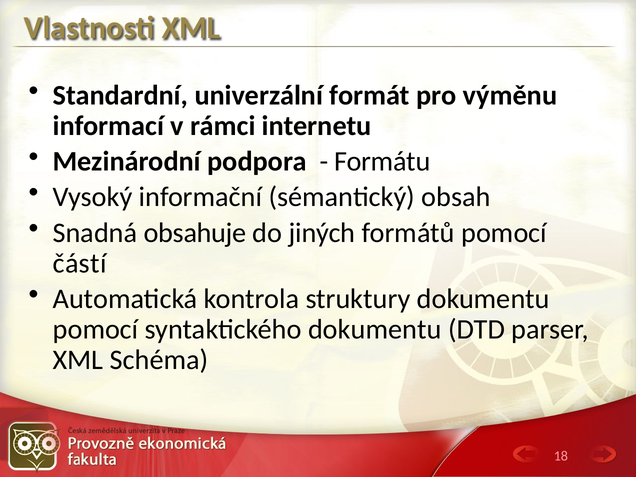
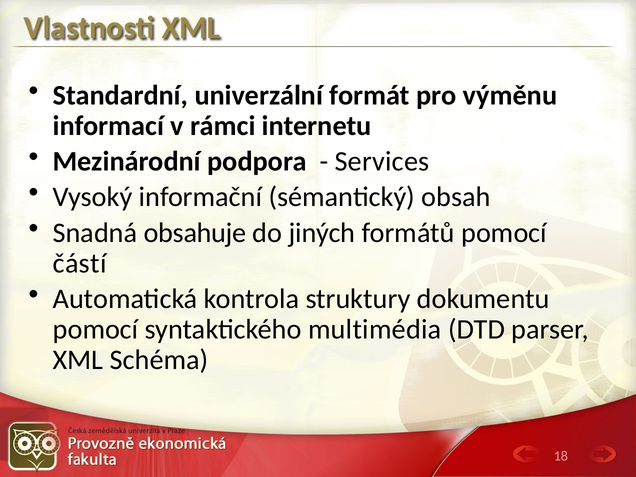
Formátu: Formátu -> Services (382, 162)
syntaktického dokumentu: dokumentu -> multimédia (375, 330)
